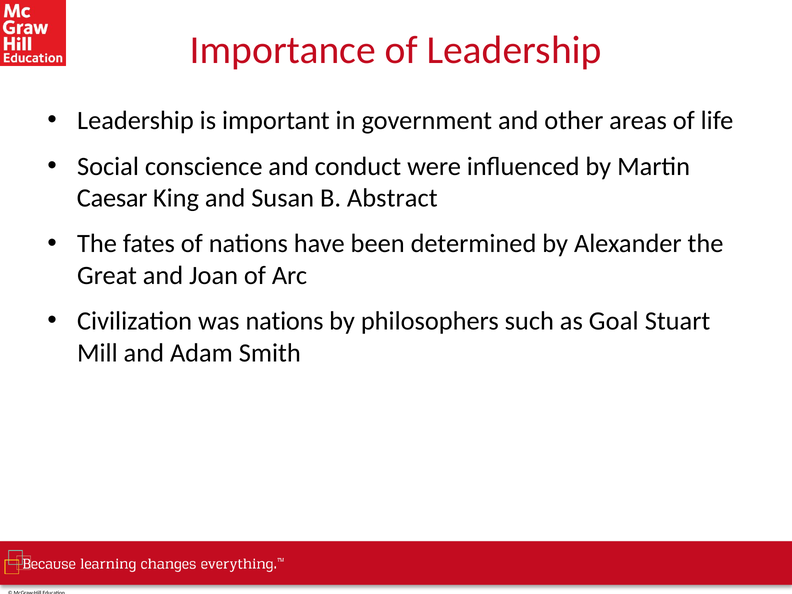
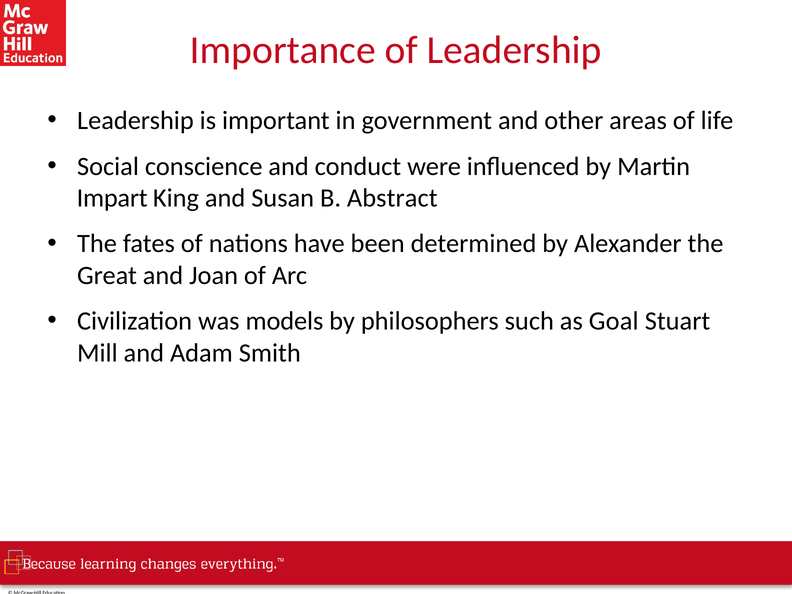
Caesar: Caesar -> Impart (112, 198)
was nations: nations -> models (284, 321)
